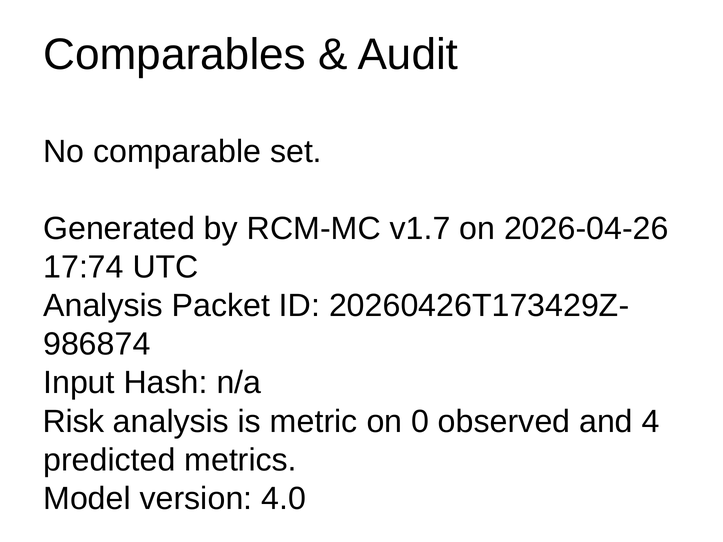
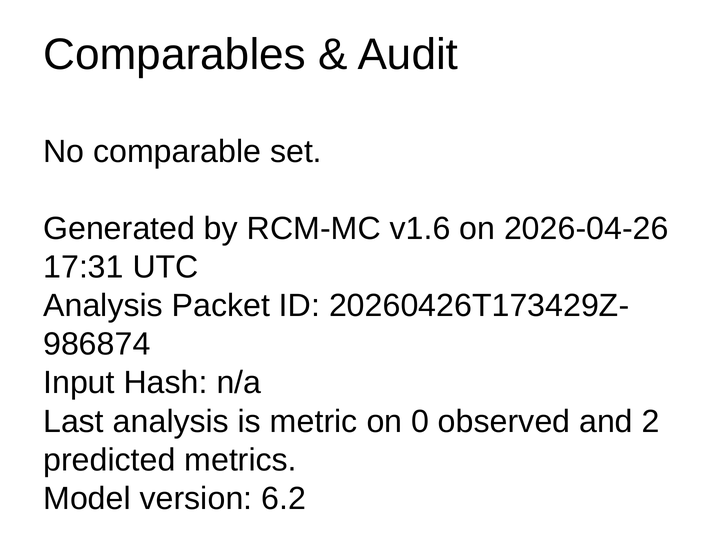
v1.7: v1.7 -> v1.6 (420, 229)
17:74: 17:74 -> 17:31 (83, 267)
Risk: Risk -> Last (74, 422)
4: 4 -> 2 (651, 422)
4.0: 4.0 -> 6.2 (284, 499)
